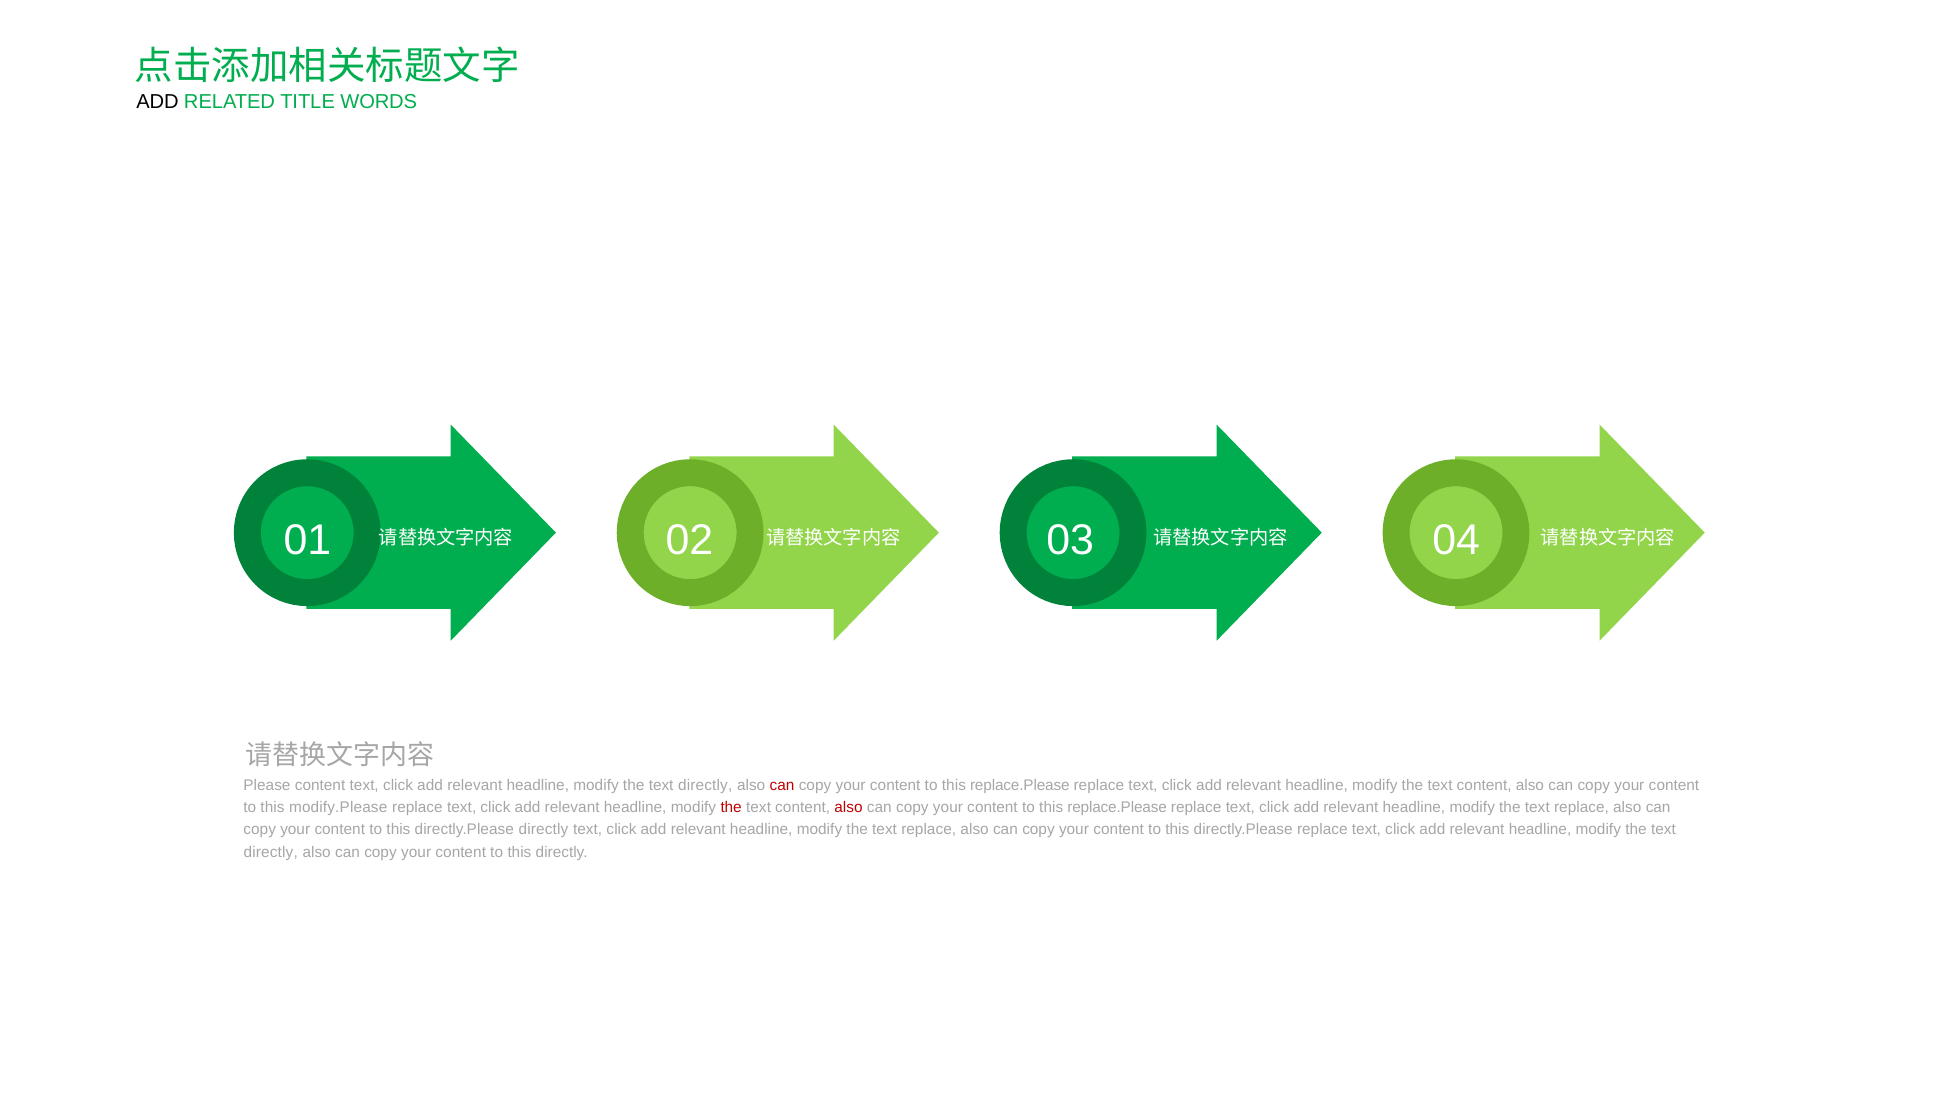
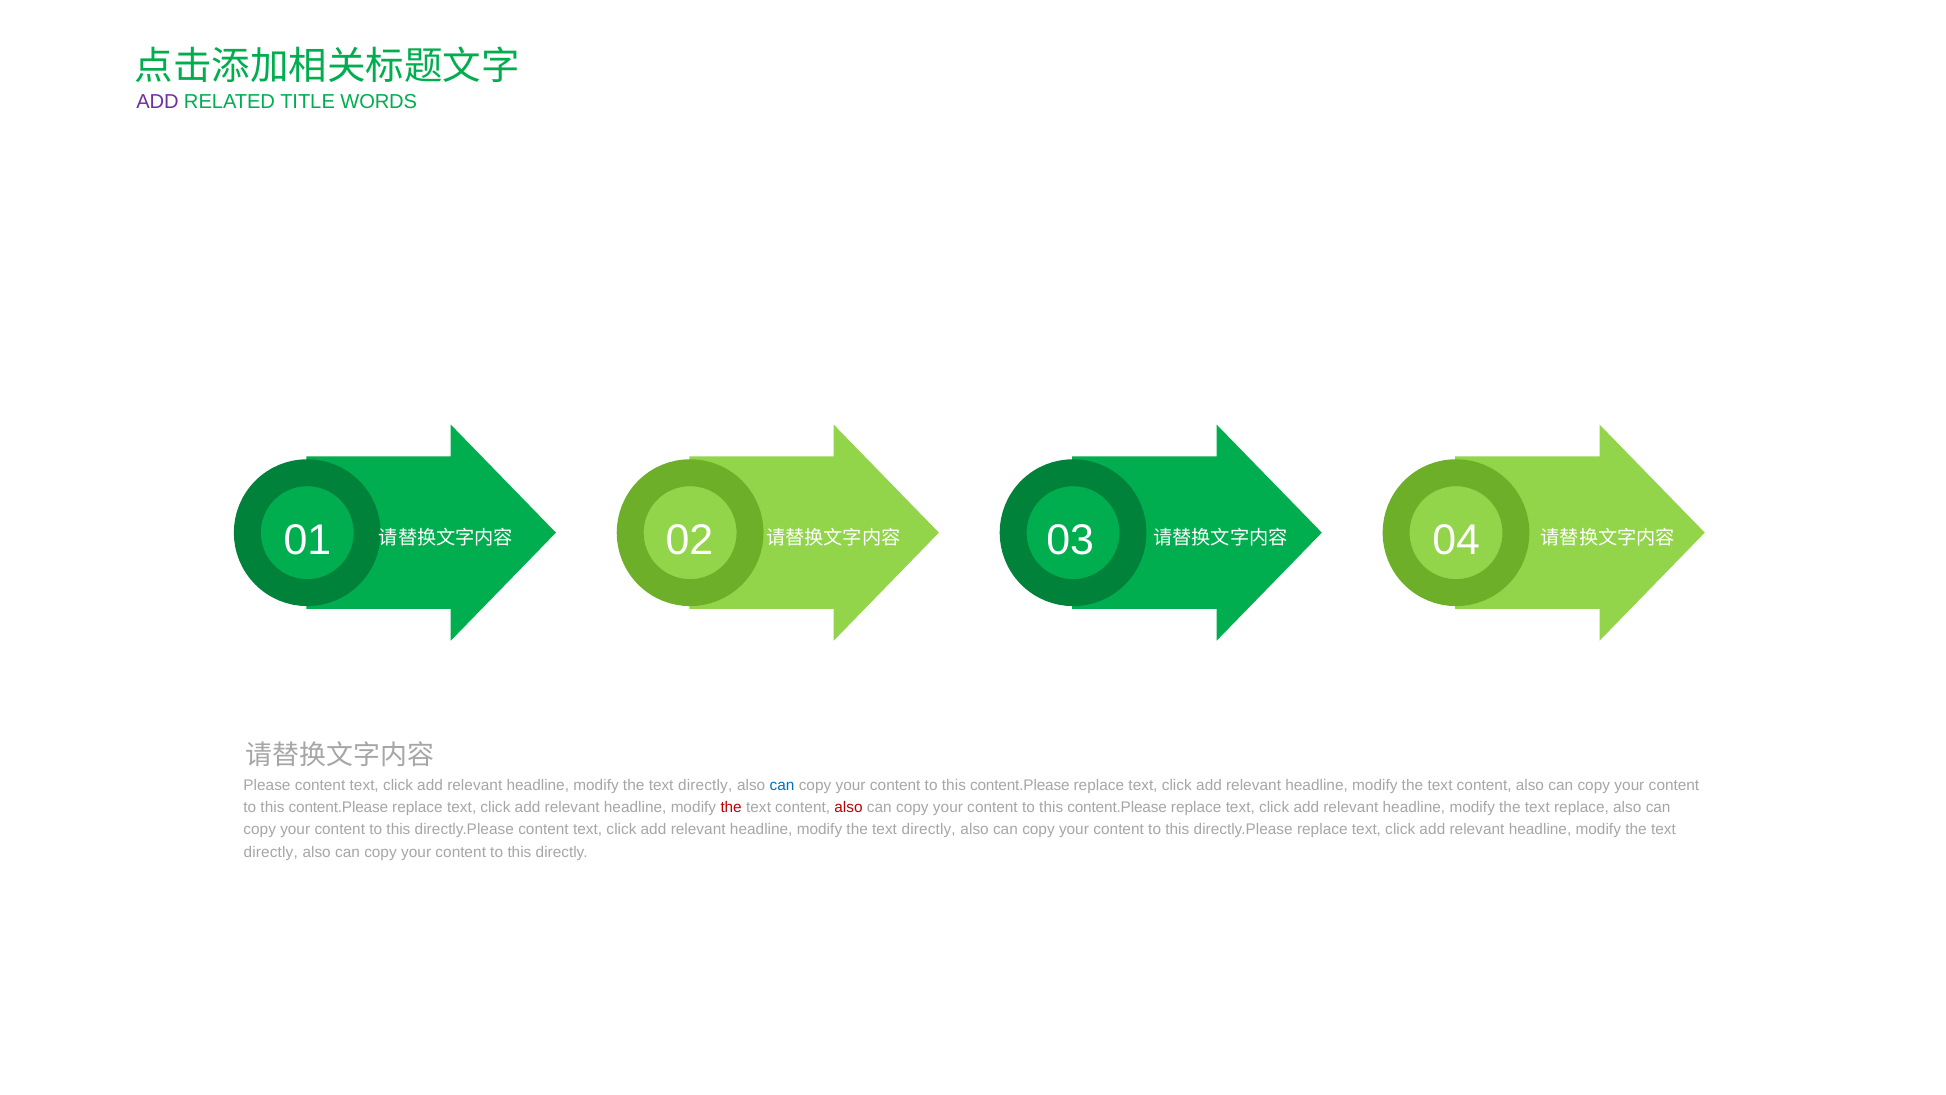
ADD colour: black -> purple (157, 102)
can colour: red -> blue (782, 785)
replace.Please: replace.Please -> content.Please (1020, 785)
modify.Please: modify.Please -> content.Please (338, 808)
replace.Please: replace.Please -> content.Please (1117, 808)
directly.Please directly: directly -> content (544, 830)
replace: replace -> directly (929, 830)
